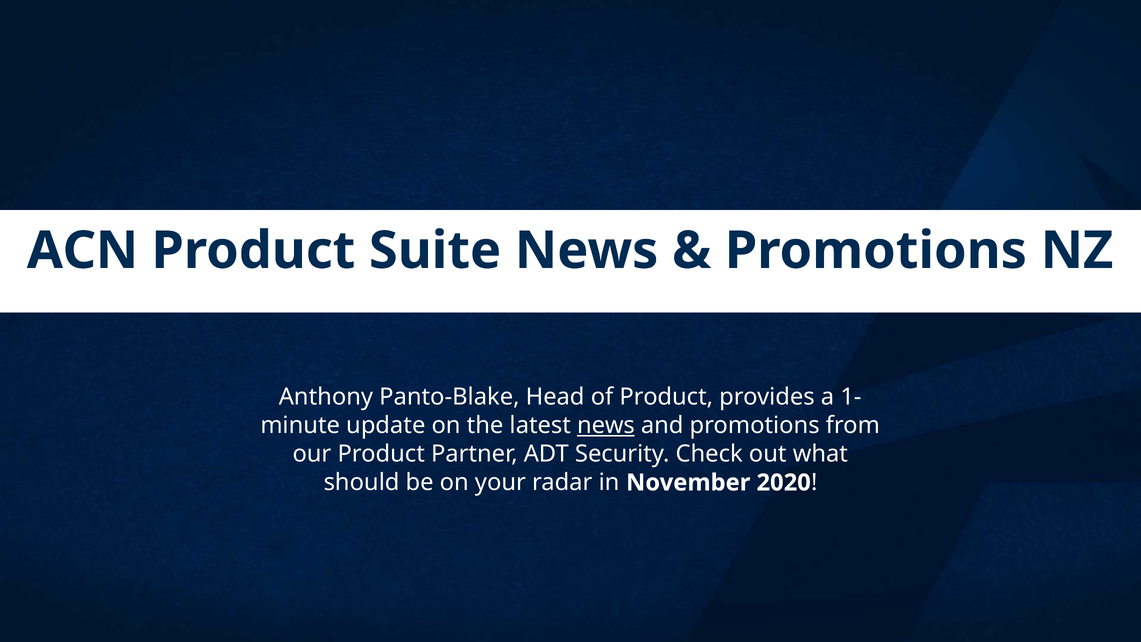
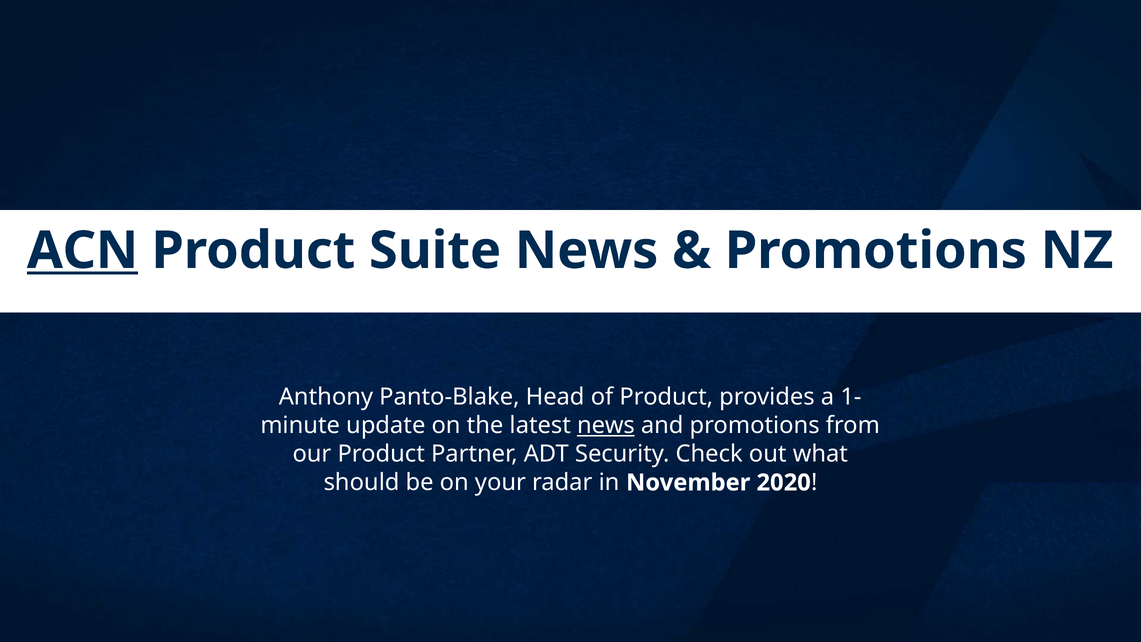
ACN underline: none -> present (83, 251)
